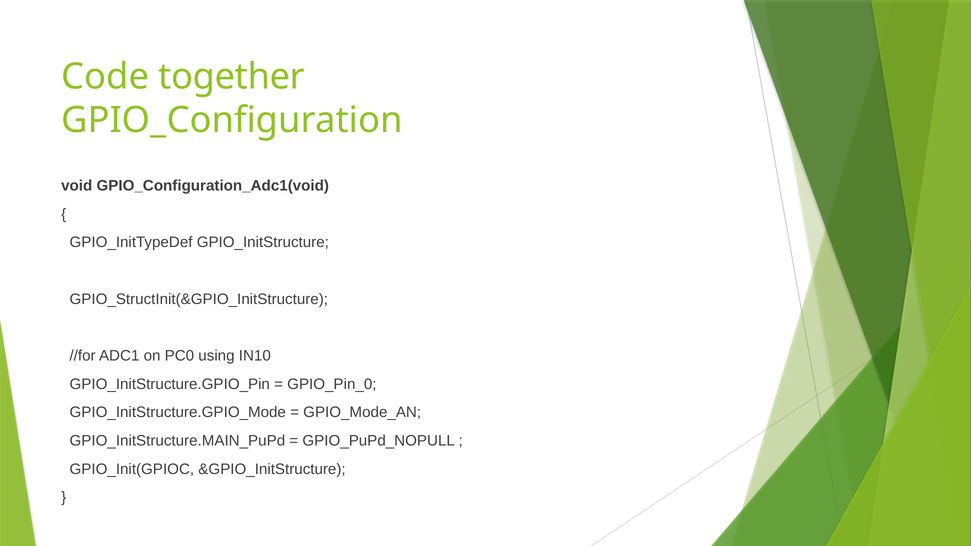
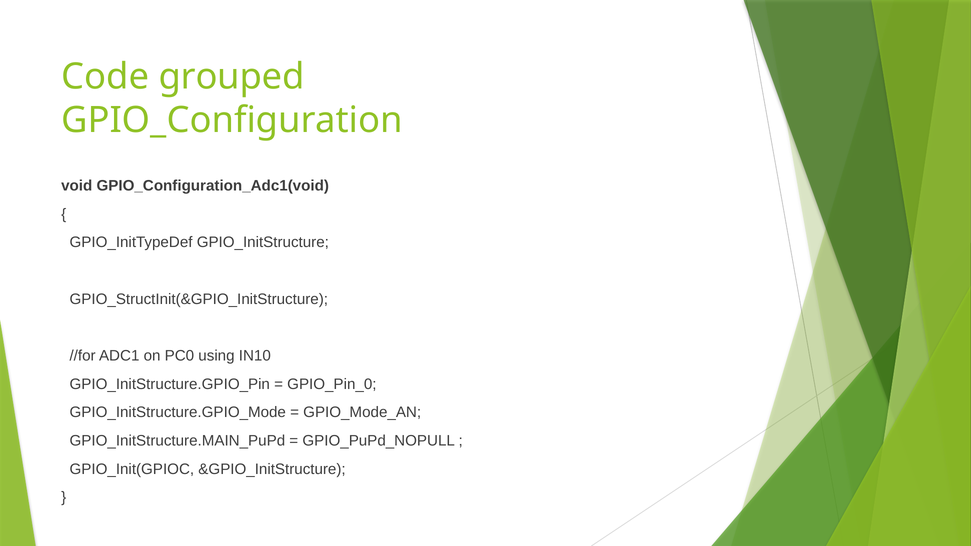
together: together -> grouped (232, 77)
